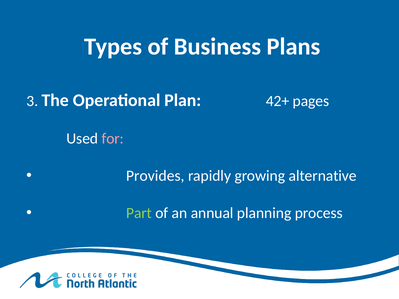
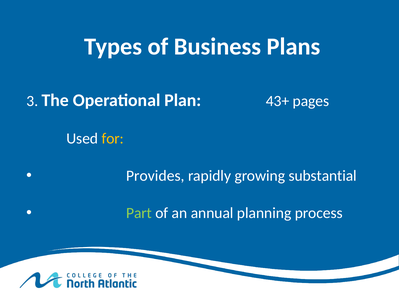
42+: 42+ -> 43+ (278, 101)
for colour: pink -> yellow (113, 139)
alternative: alternative -> substantial (323, 176)
